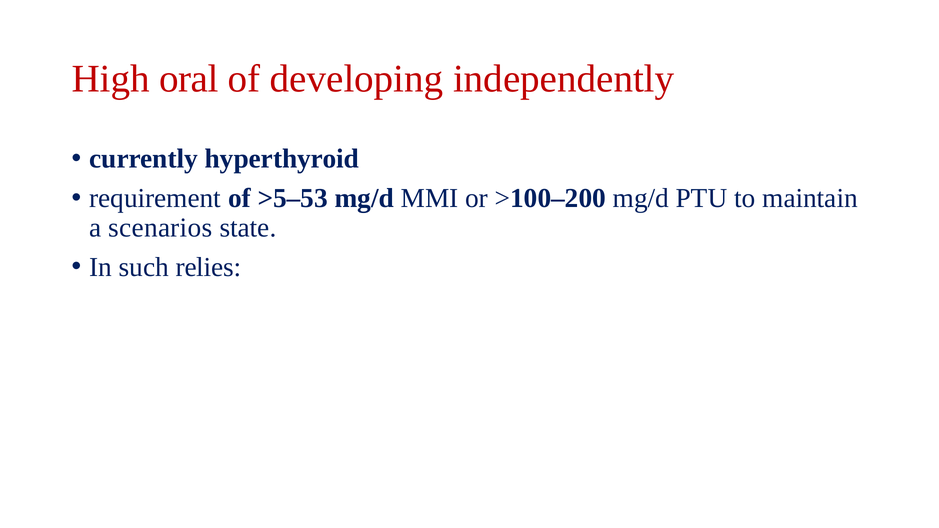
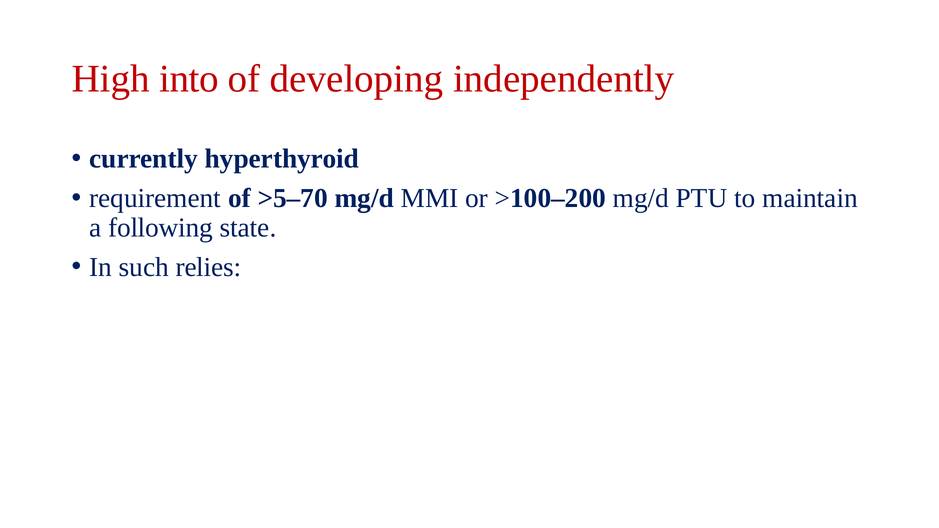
oral: oral -> into (189, 79)
>5–53: >5–53 -> >5–70 (293, 198)
scenarios: scenarios -> following (161, 228)
